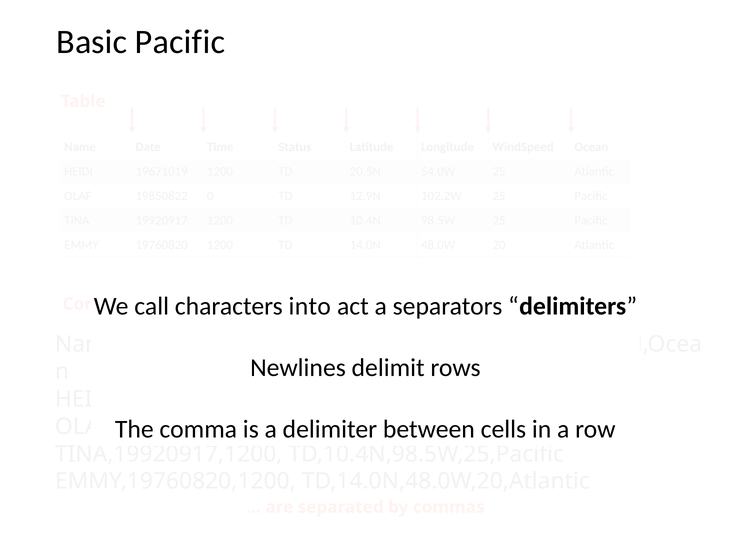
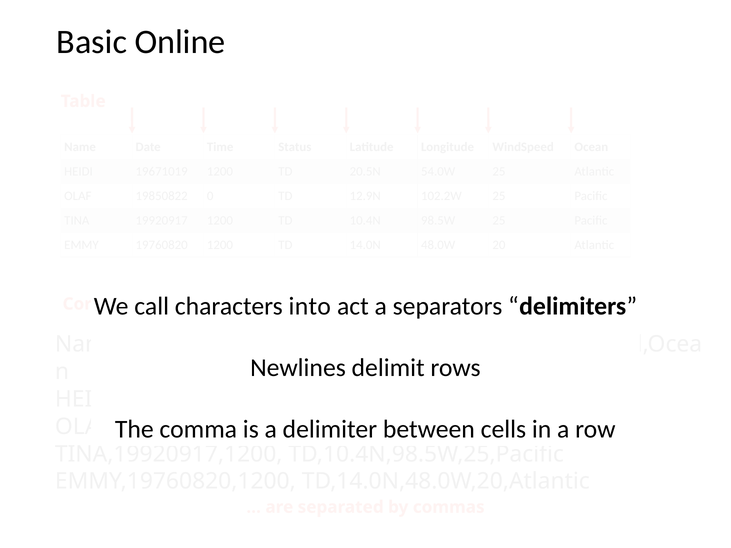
Basic Pacific: Pacific -> Online (180, 42)
